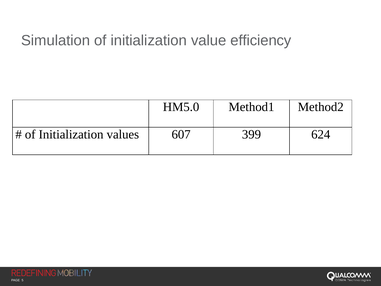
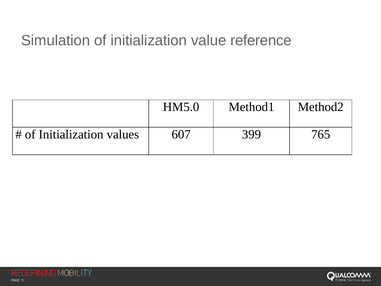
efficiency: efficiency -> reference (261, 40)
624: 624 -> 765 (321, 134)
